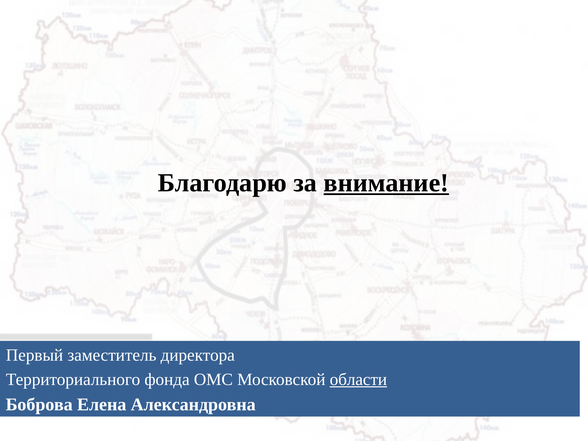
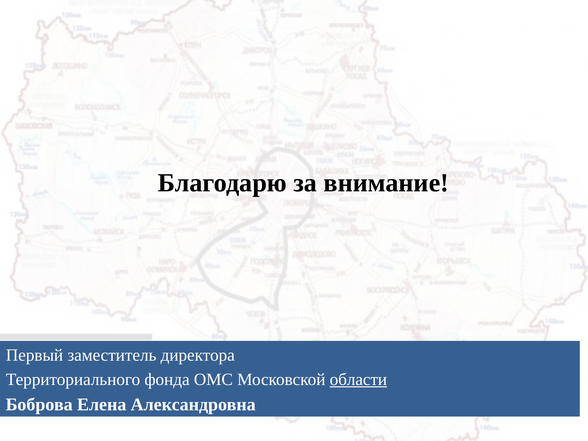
внимание underline: present -> none (386, 183)
